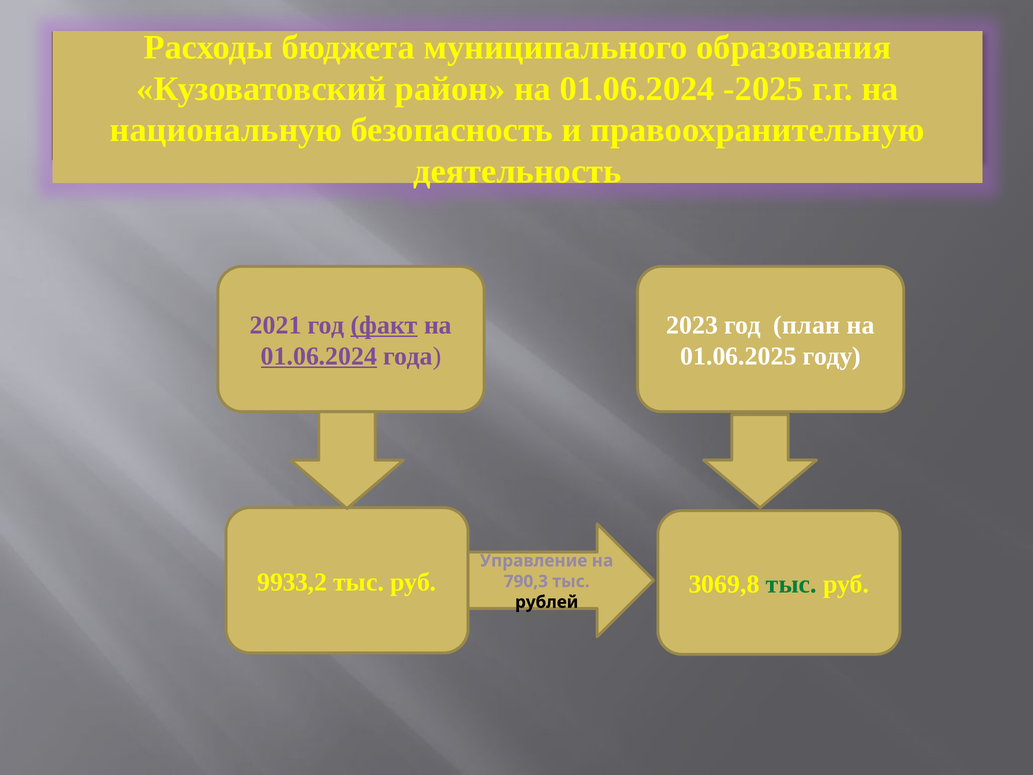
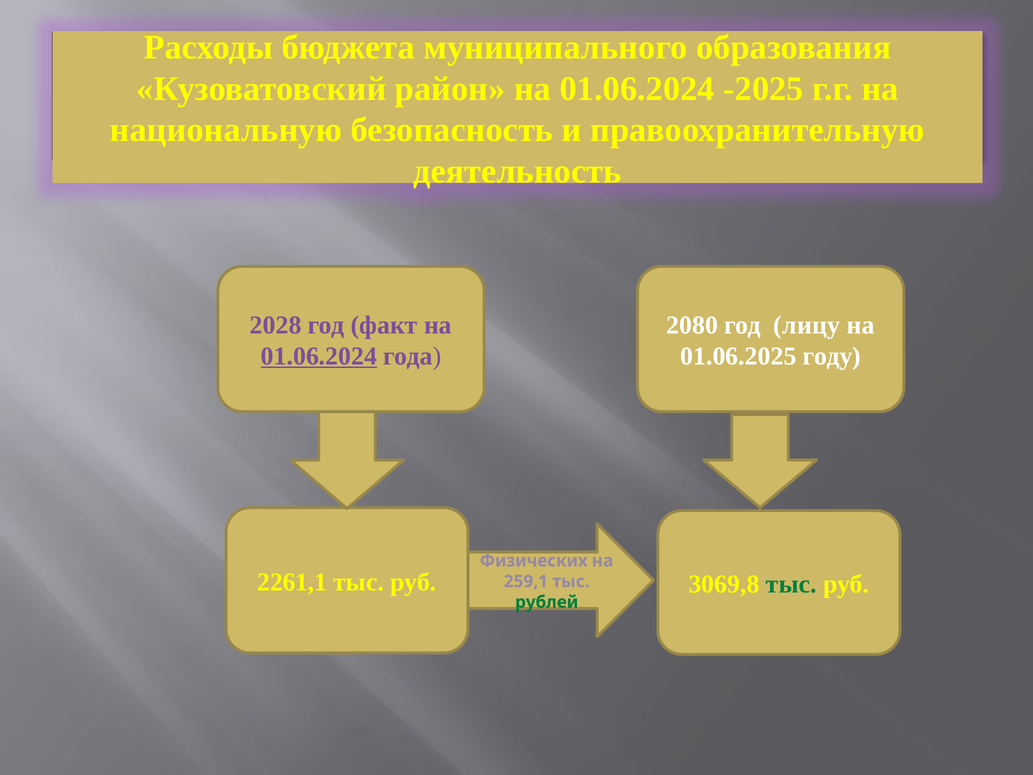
2021: 2021 -> 2028 (276, 325)
факт underline: present -> none (384, 325)
2023: 2023 -> 2080 (692, 325)
план: план -> лицу (807, 325)
Управление: Управление -> Физических (534, 561)
9933,2: 9933,2 -> 2261,1 (292, 582)
790,3: 790,3 -> 259,1 (526, 581)
рублей colour: black -> green (547, 602)
